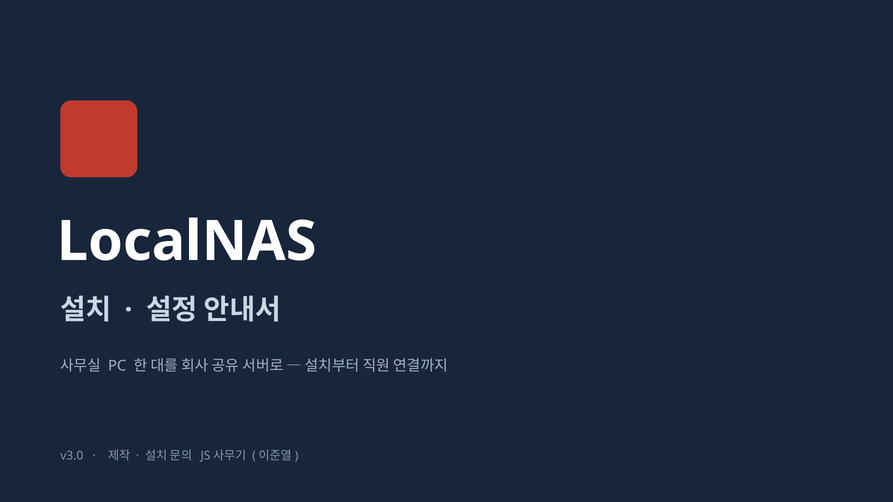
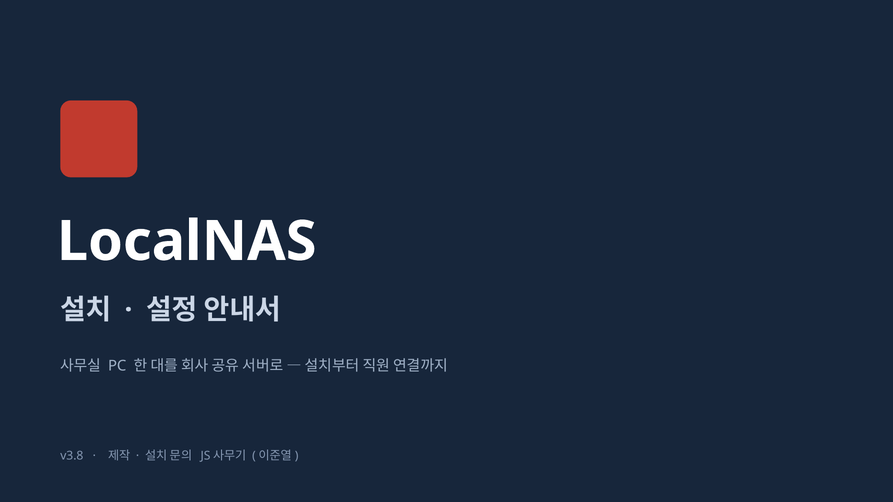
v3.0: v3.0 -> v3.8 (72, 456)
